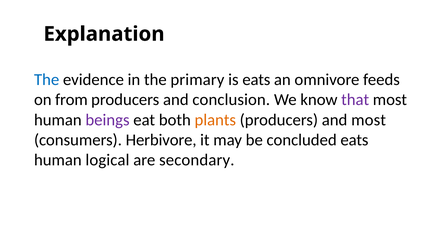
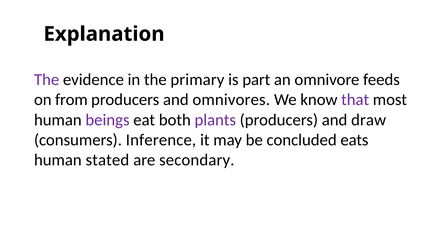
The colour: blue -> purple (47, 80)
is eats: eats -> part (256, 80)
conclusion: conclusion -> omnivores (231, 100)
plants colour: orange -> purple (215, 120)
and most: most -> draw (369, 120)
Herbivore: Herbivore -> Inference (161, 140)
logical: logical -> stated (107, 160)
